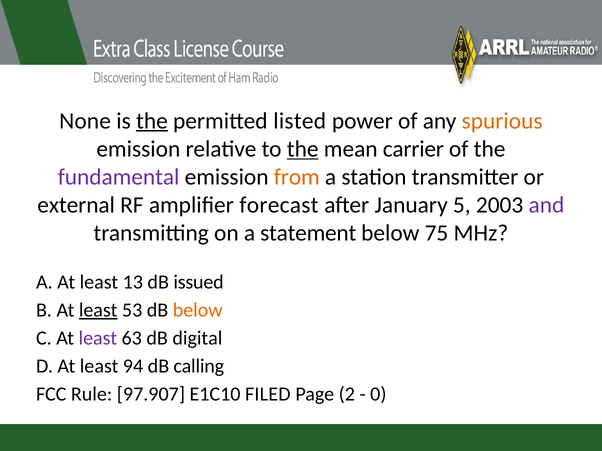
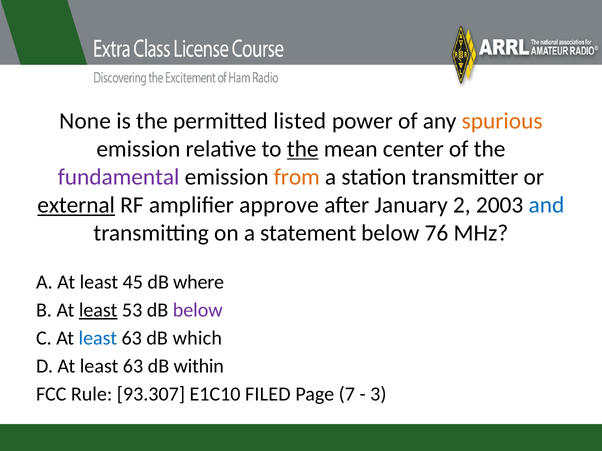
the underline: present -> none (152, 121)
carrier: carrier -> center (413, 149)
external underline: none -> present (76, 205)
forecast: forecast -> approve (279, 205)
5: 5 -> 2 (462, 205)
and colour: purple -> blue (546, 205)
75: 75 -> 76 (436, 233)
13: 13 -> 45 (133, 282)
issued: issued -> where (199, 282)
below colour: orange -> purple (198, 310)
least colour: purple -> blue (98, 338)
digital: digital -> which (197, 338)
D At least 94: 94 -> 63 (133, 367)
calling: calling -> within (199, 367)
97.907: 97.907 -> 93.307 (151, 395)
2: 2 -> 7 (347, 395)
0: 0 -> 3 (378, 395)
